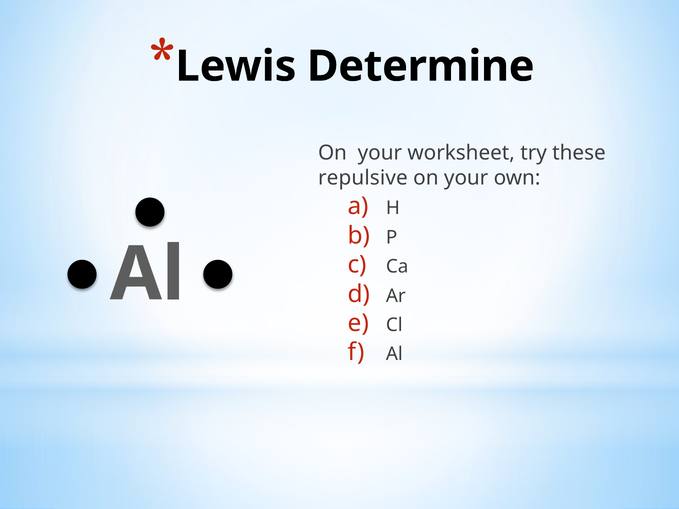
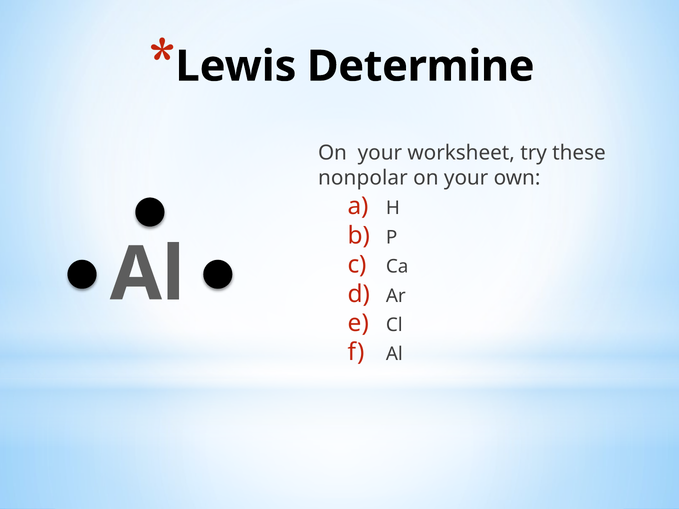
repulsive: repulsive -> nonpolar (363, 178)
